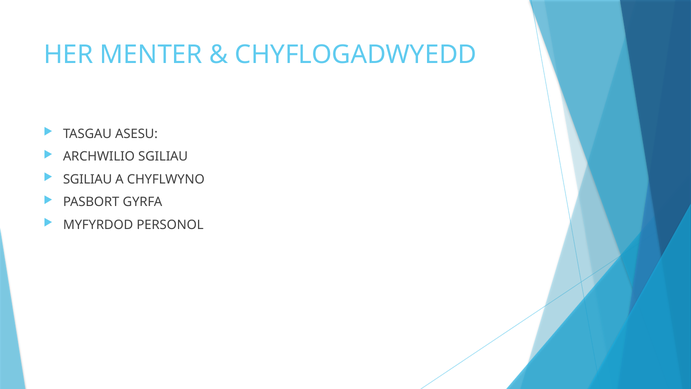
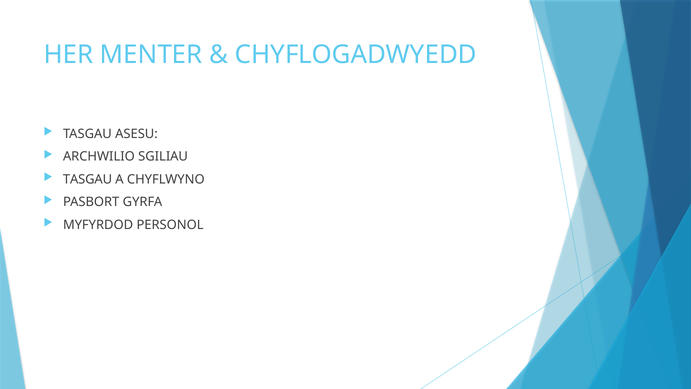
SGILIAU: SGILIAU -> TASGAU (88, 179)
